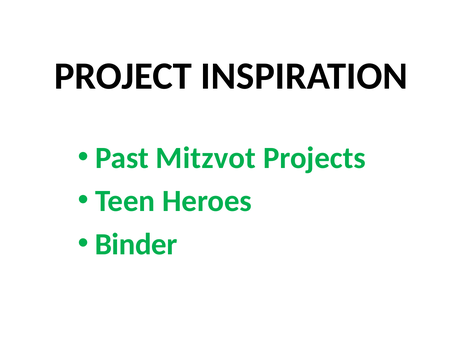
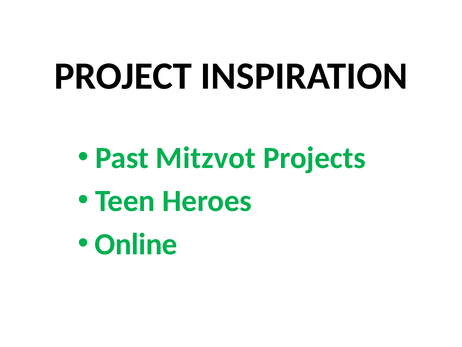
Binder: Binder -> Online (136, 244)
